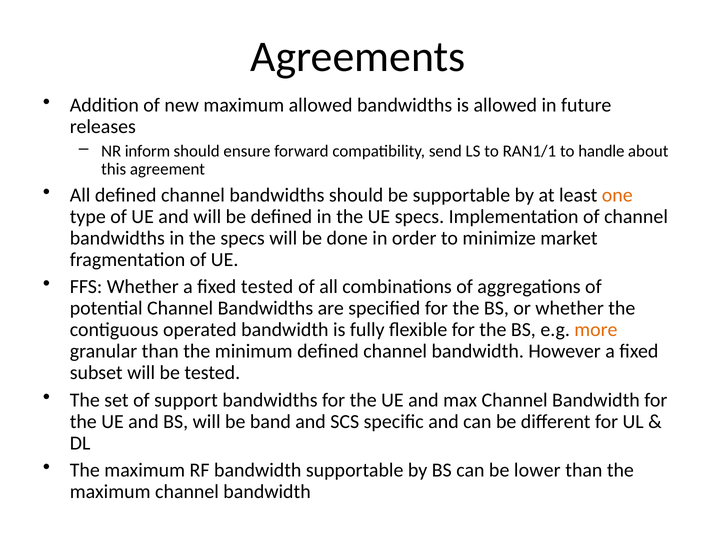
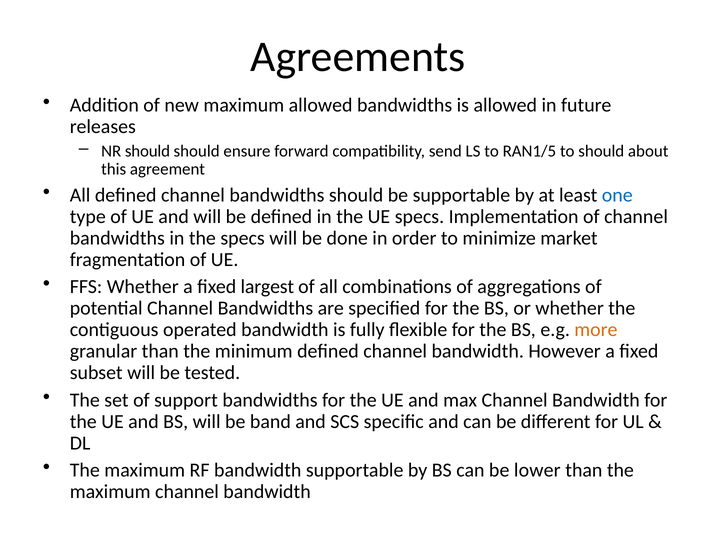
NR inform: inform -> should (147, 151)
RAN1/1: RAN1/1 -> RAN1/5 (529, 151)
to handle: handle -> should (601, 151)
one colour: orange -> blue (617, 195)
fixed tested: tested -> largest (267, 287)
